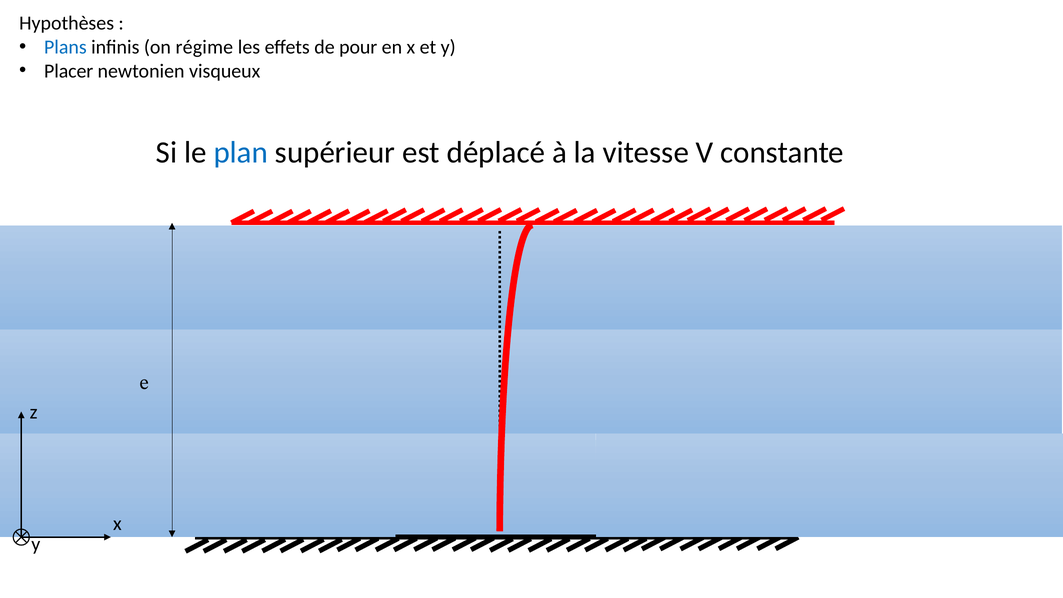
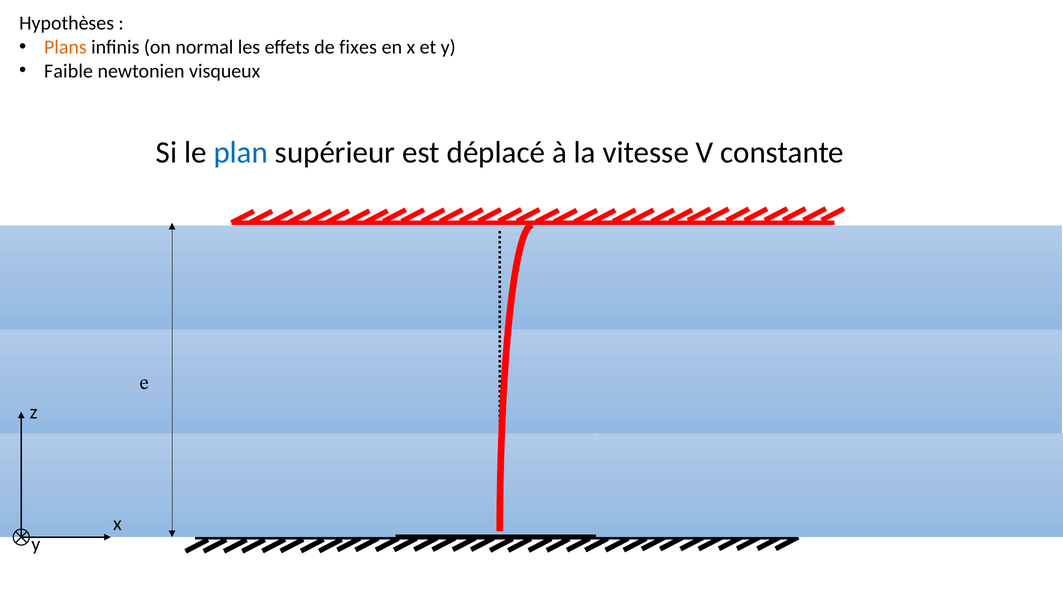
Plans colour: blue -> orange (65, 47)
régime: régime -> normal (204, 47)
pour: pour -> fixes (358, 47)
Placer: Placer -> Faible (69, 71)
